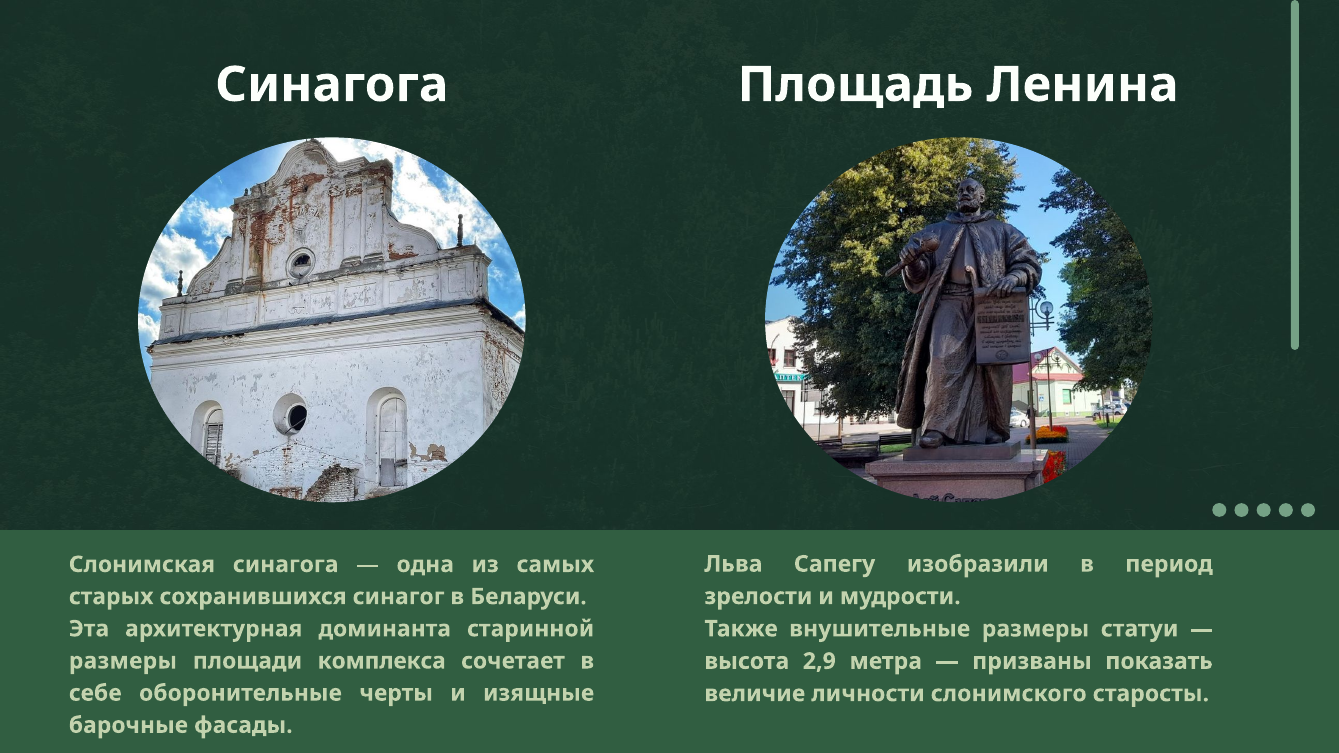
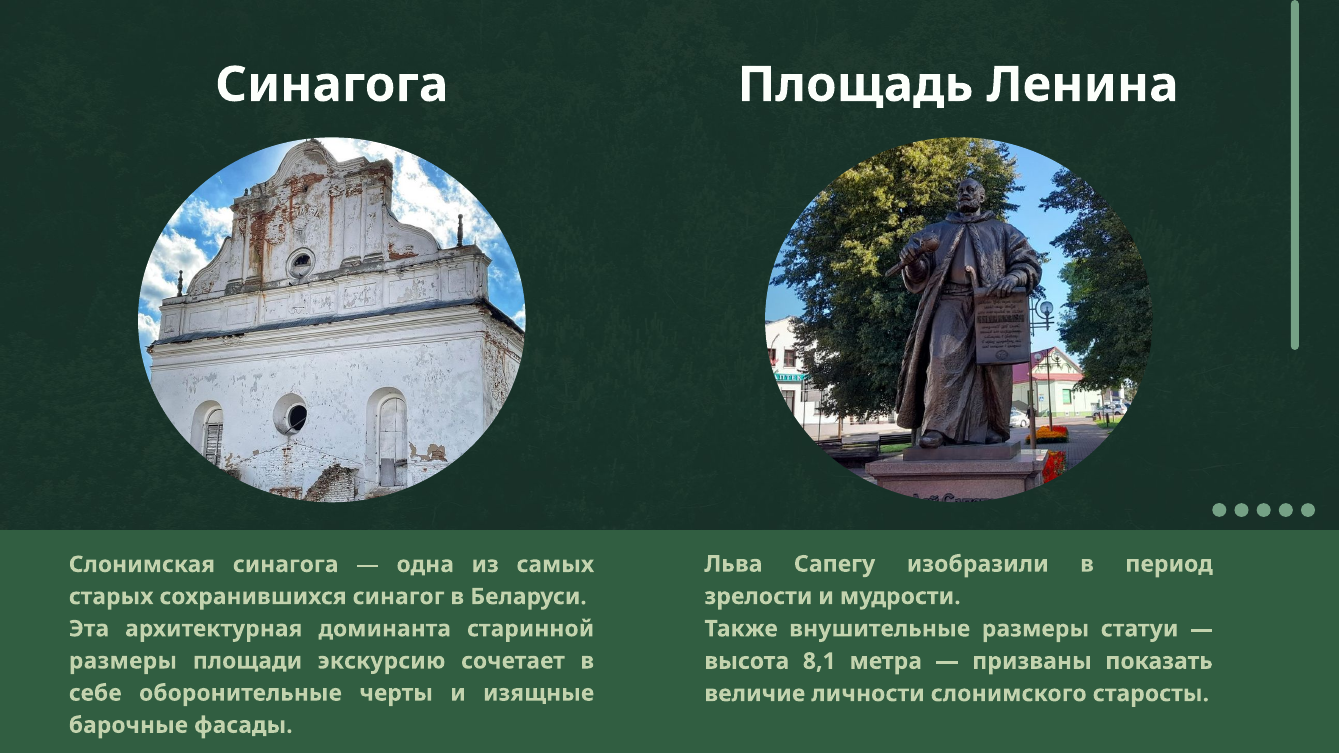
комплекса: комплекса -> экскурсию (382, 661)
2,9: 2,9 -> 8,1 (819, 661)
